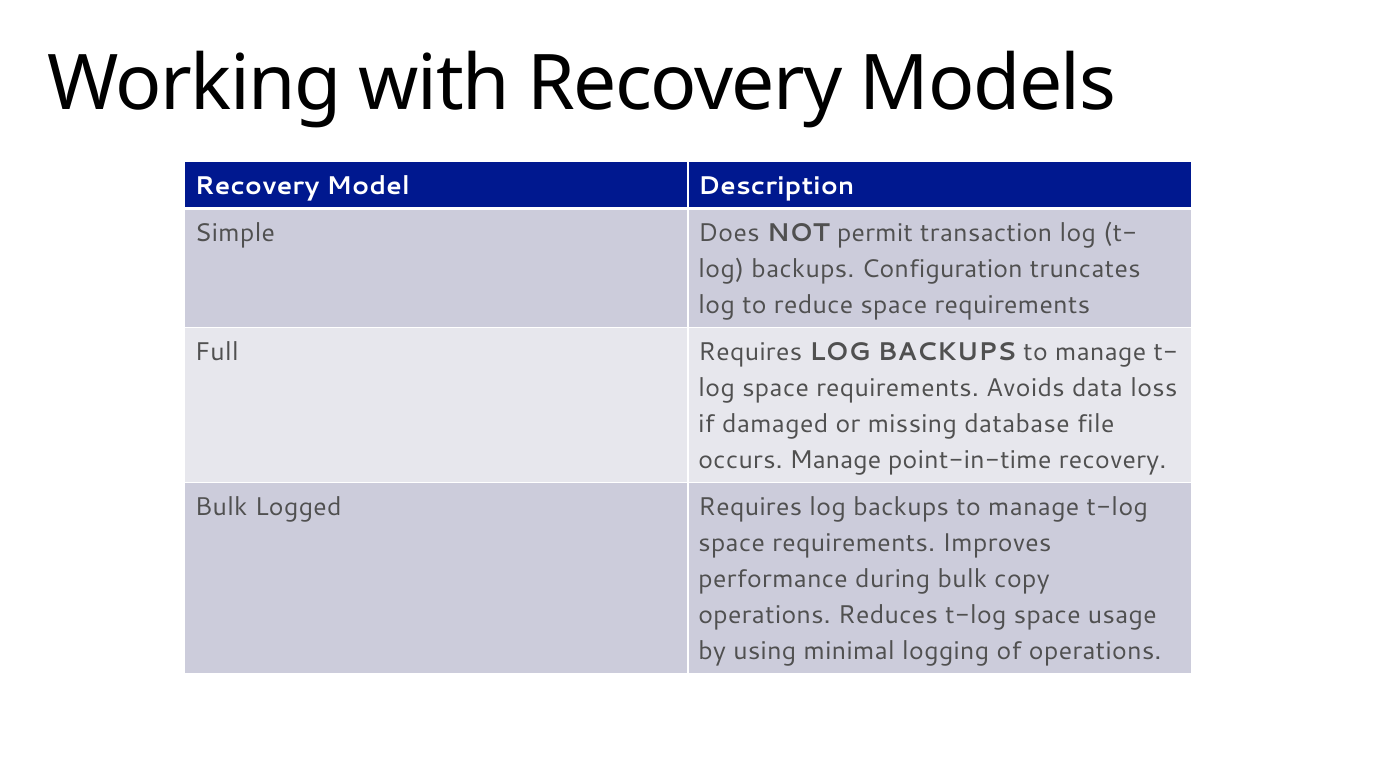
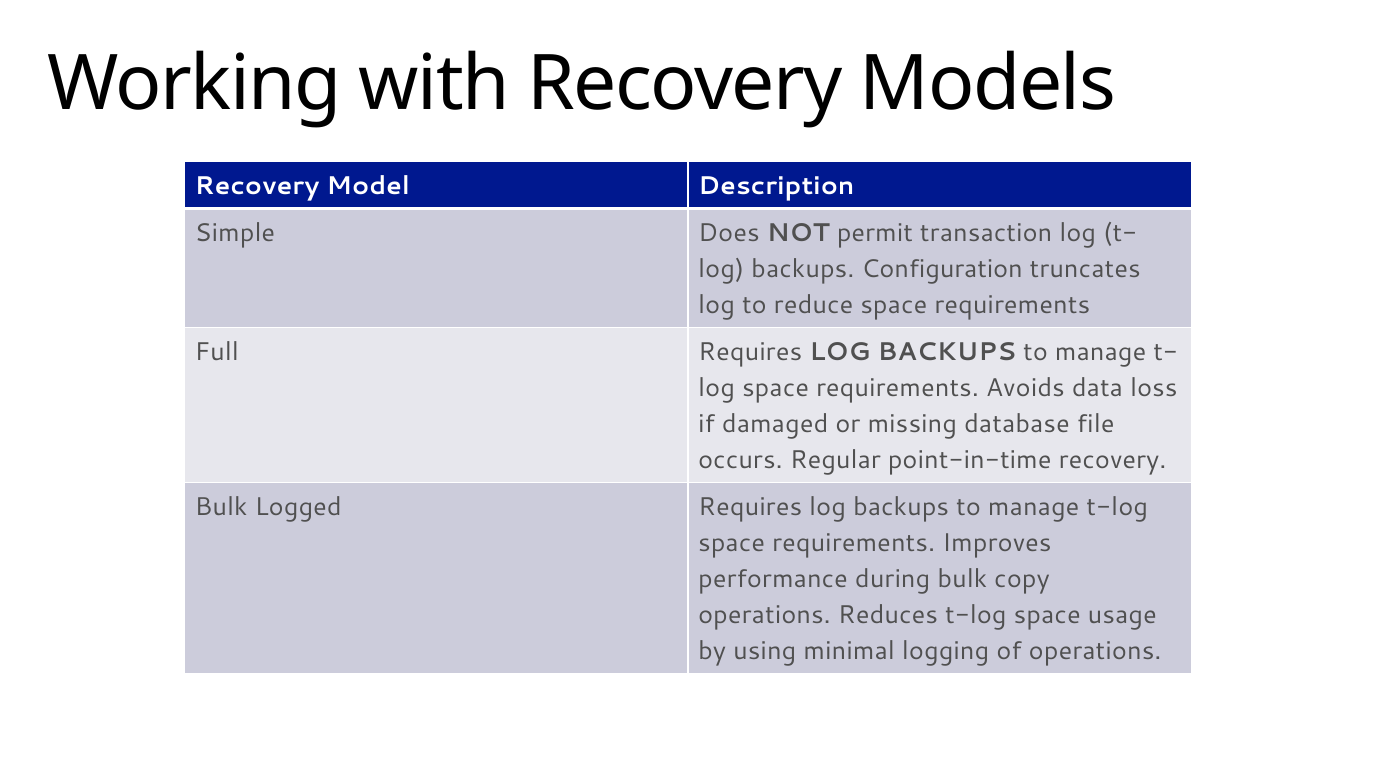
occurs Manage: Manage -> Regular (835, 461)
